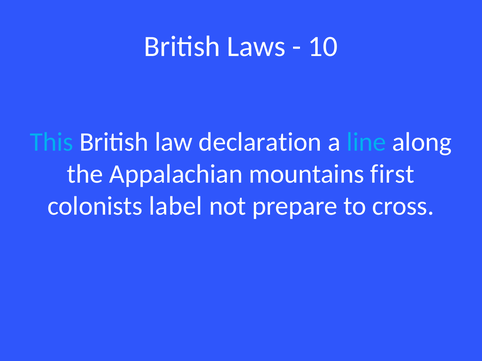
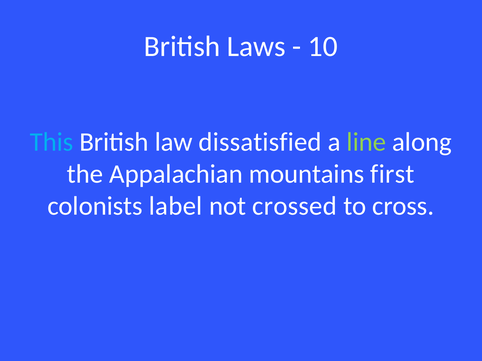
declaration: declaration -> dissatisfied (260, 142)
line colour: light blue -> light green (366, 142)
prepare: prepare -> crossed (295, 206)
